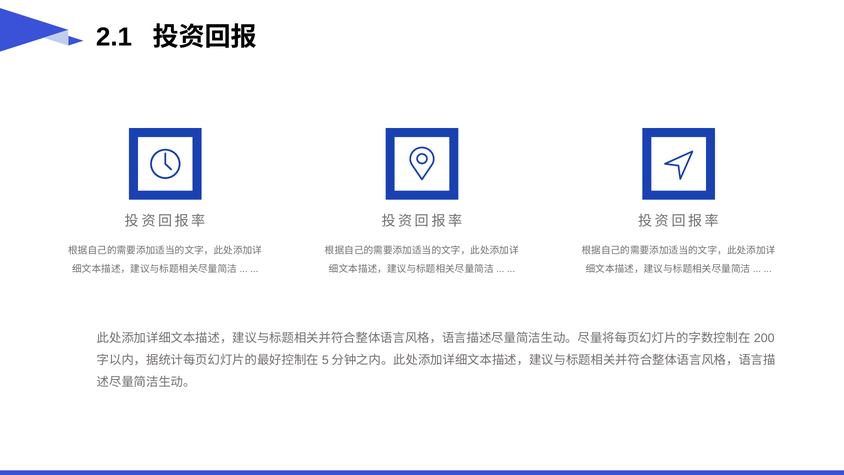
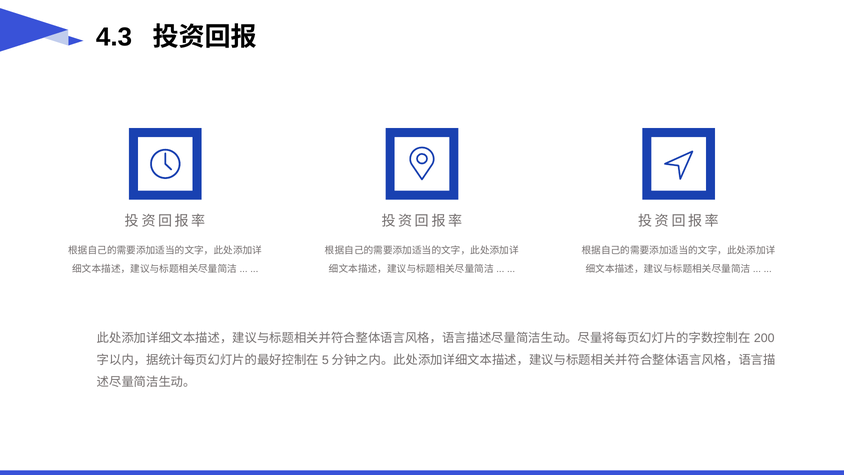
2.1: 2.1 -> 4.3 (114, 37)
